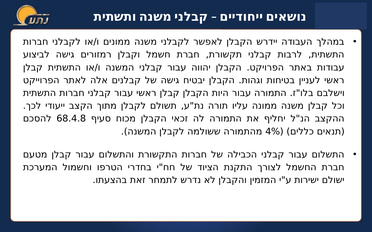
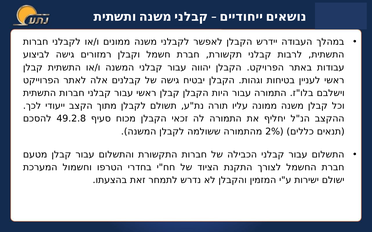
68.4.8: 68.4.8 -> 49.2.8 (71, 119)
4%: 4% -> 2% (273, 132)
